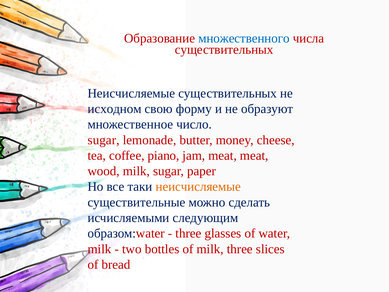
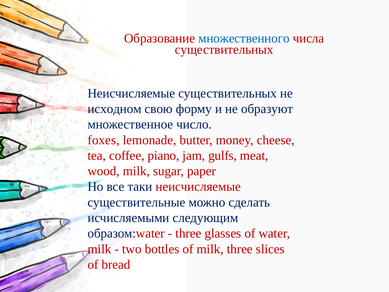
sugar: sugar -> foxes (104, 140)
jam meat: meat -> gulfs (223, 155)
неисчисляемые colour: orange -> red (198, 187)
